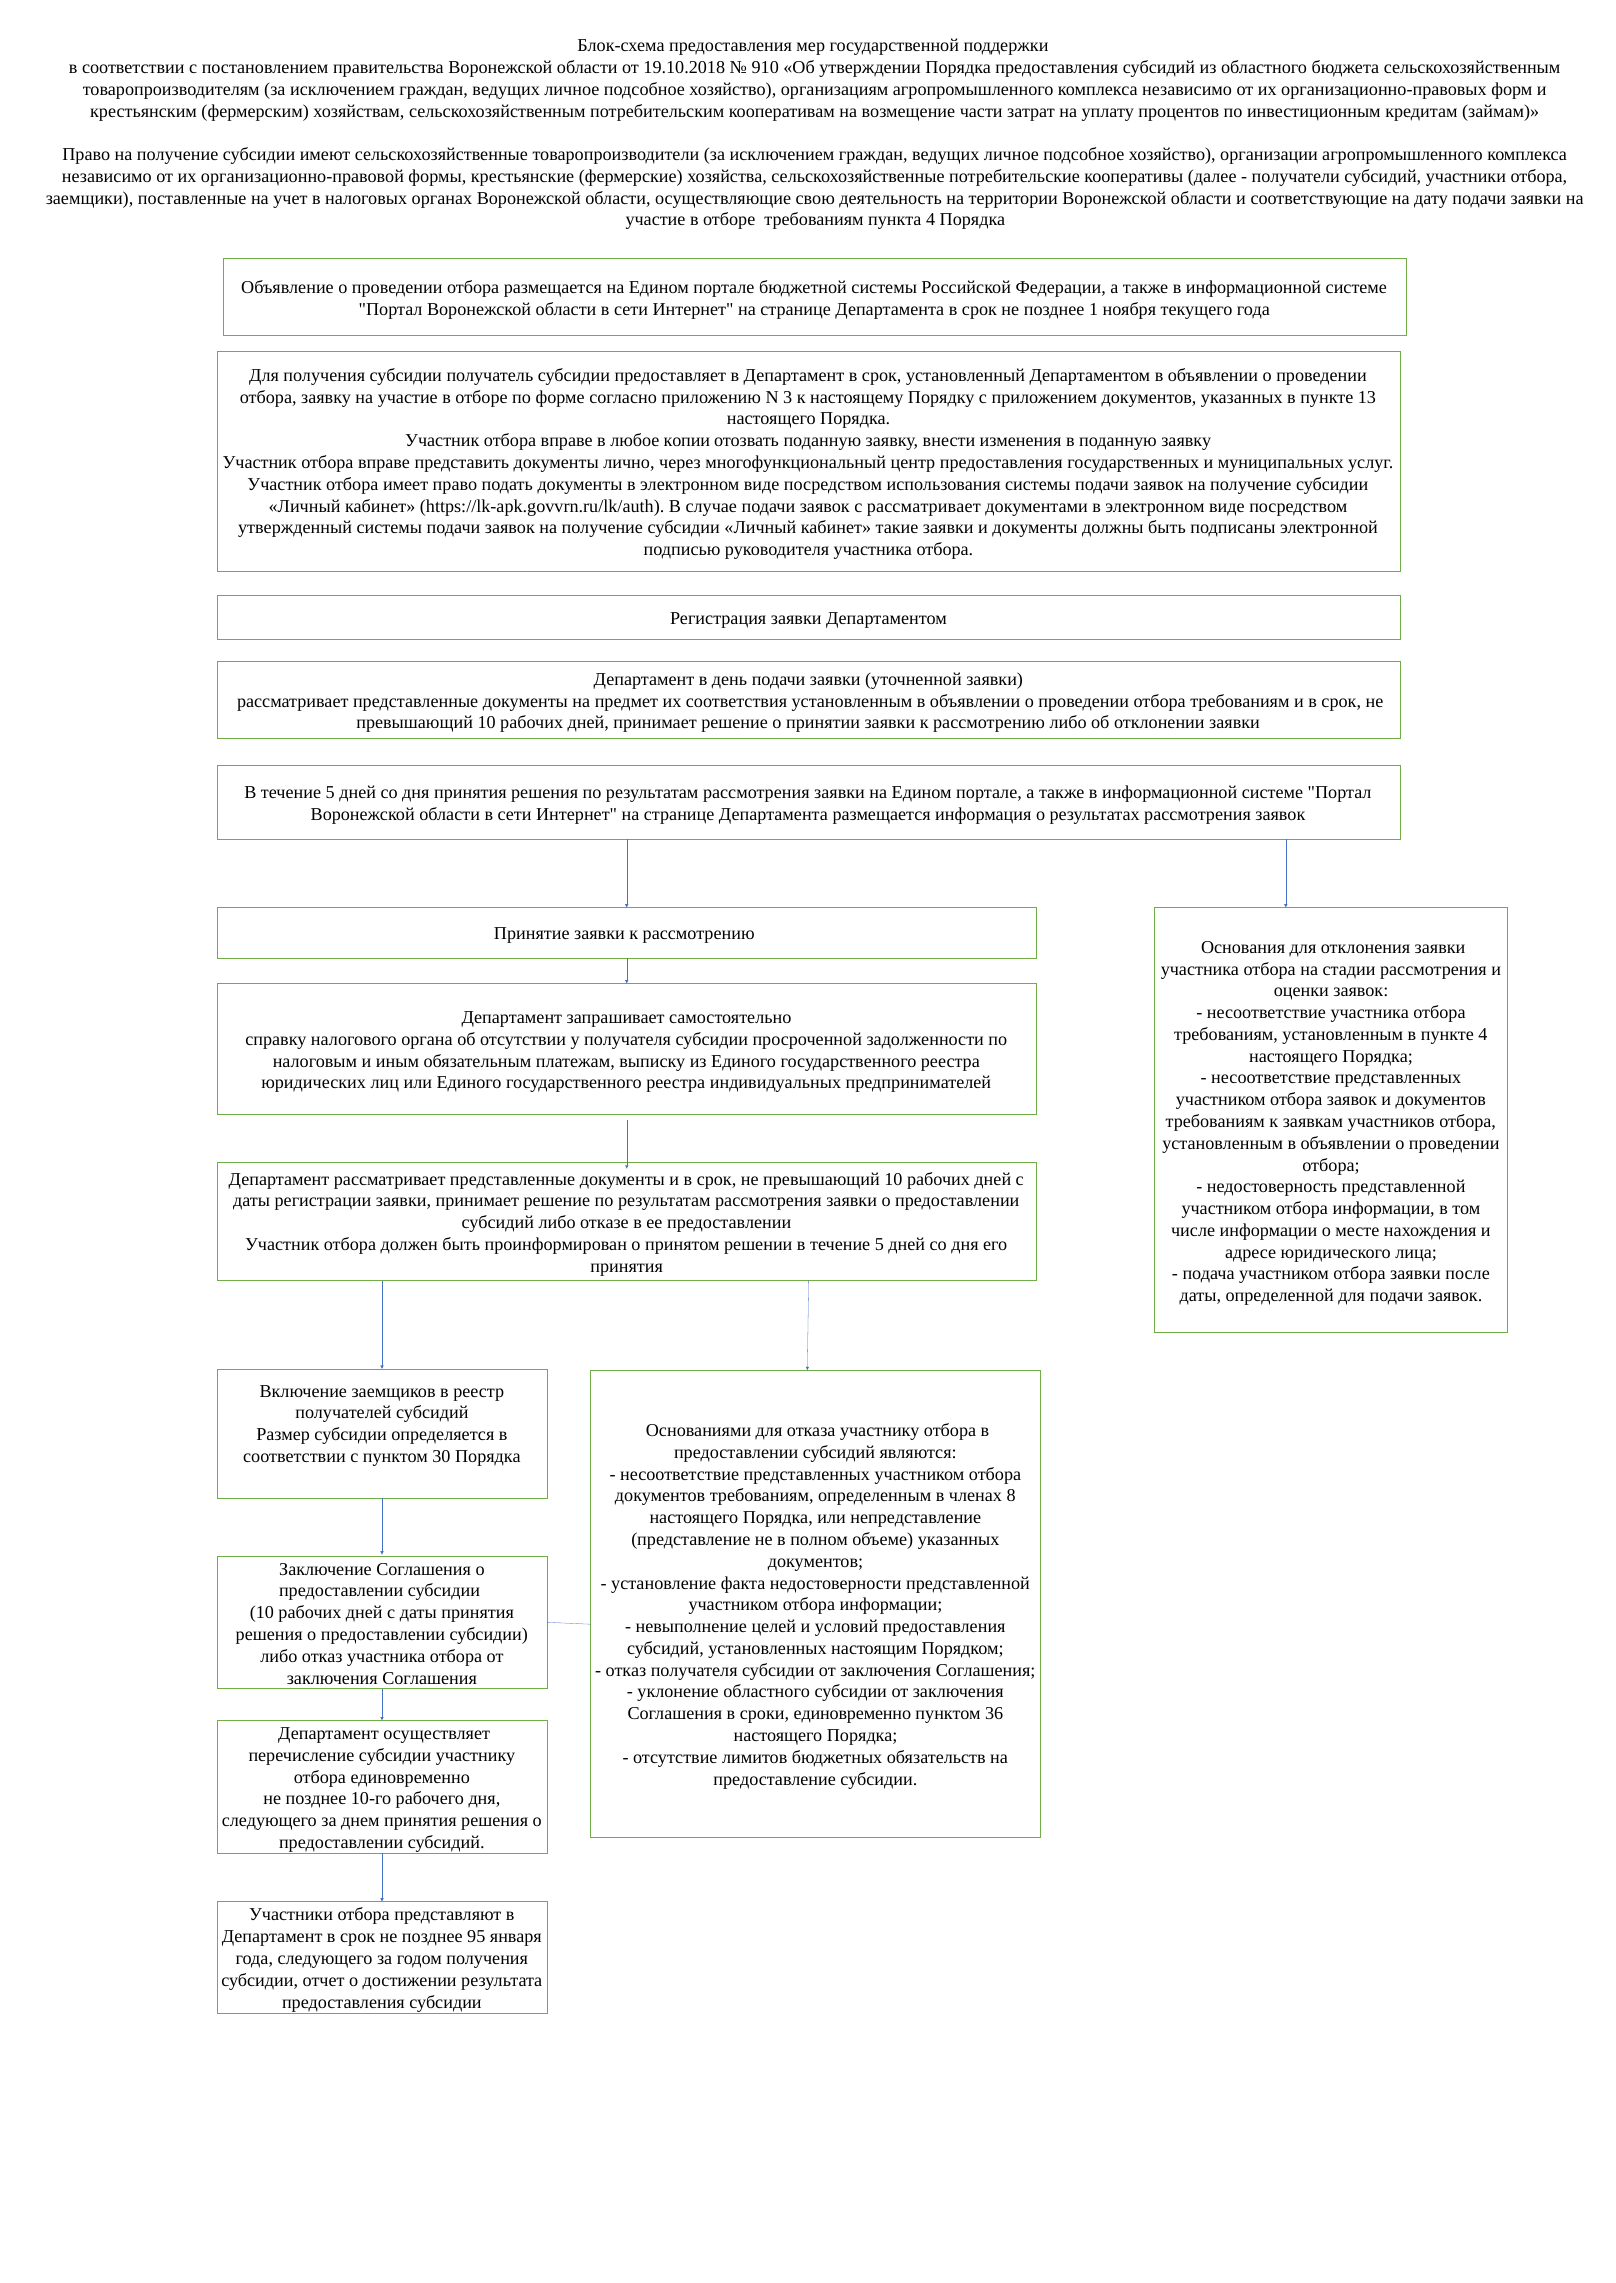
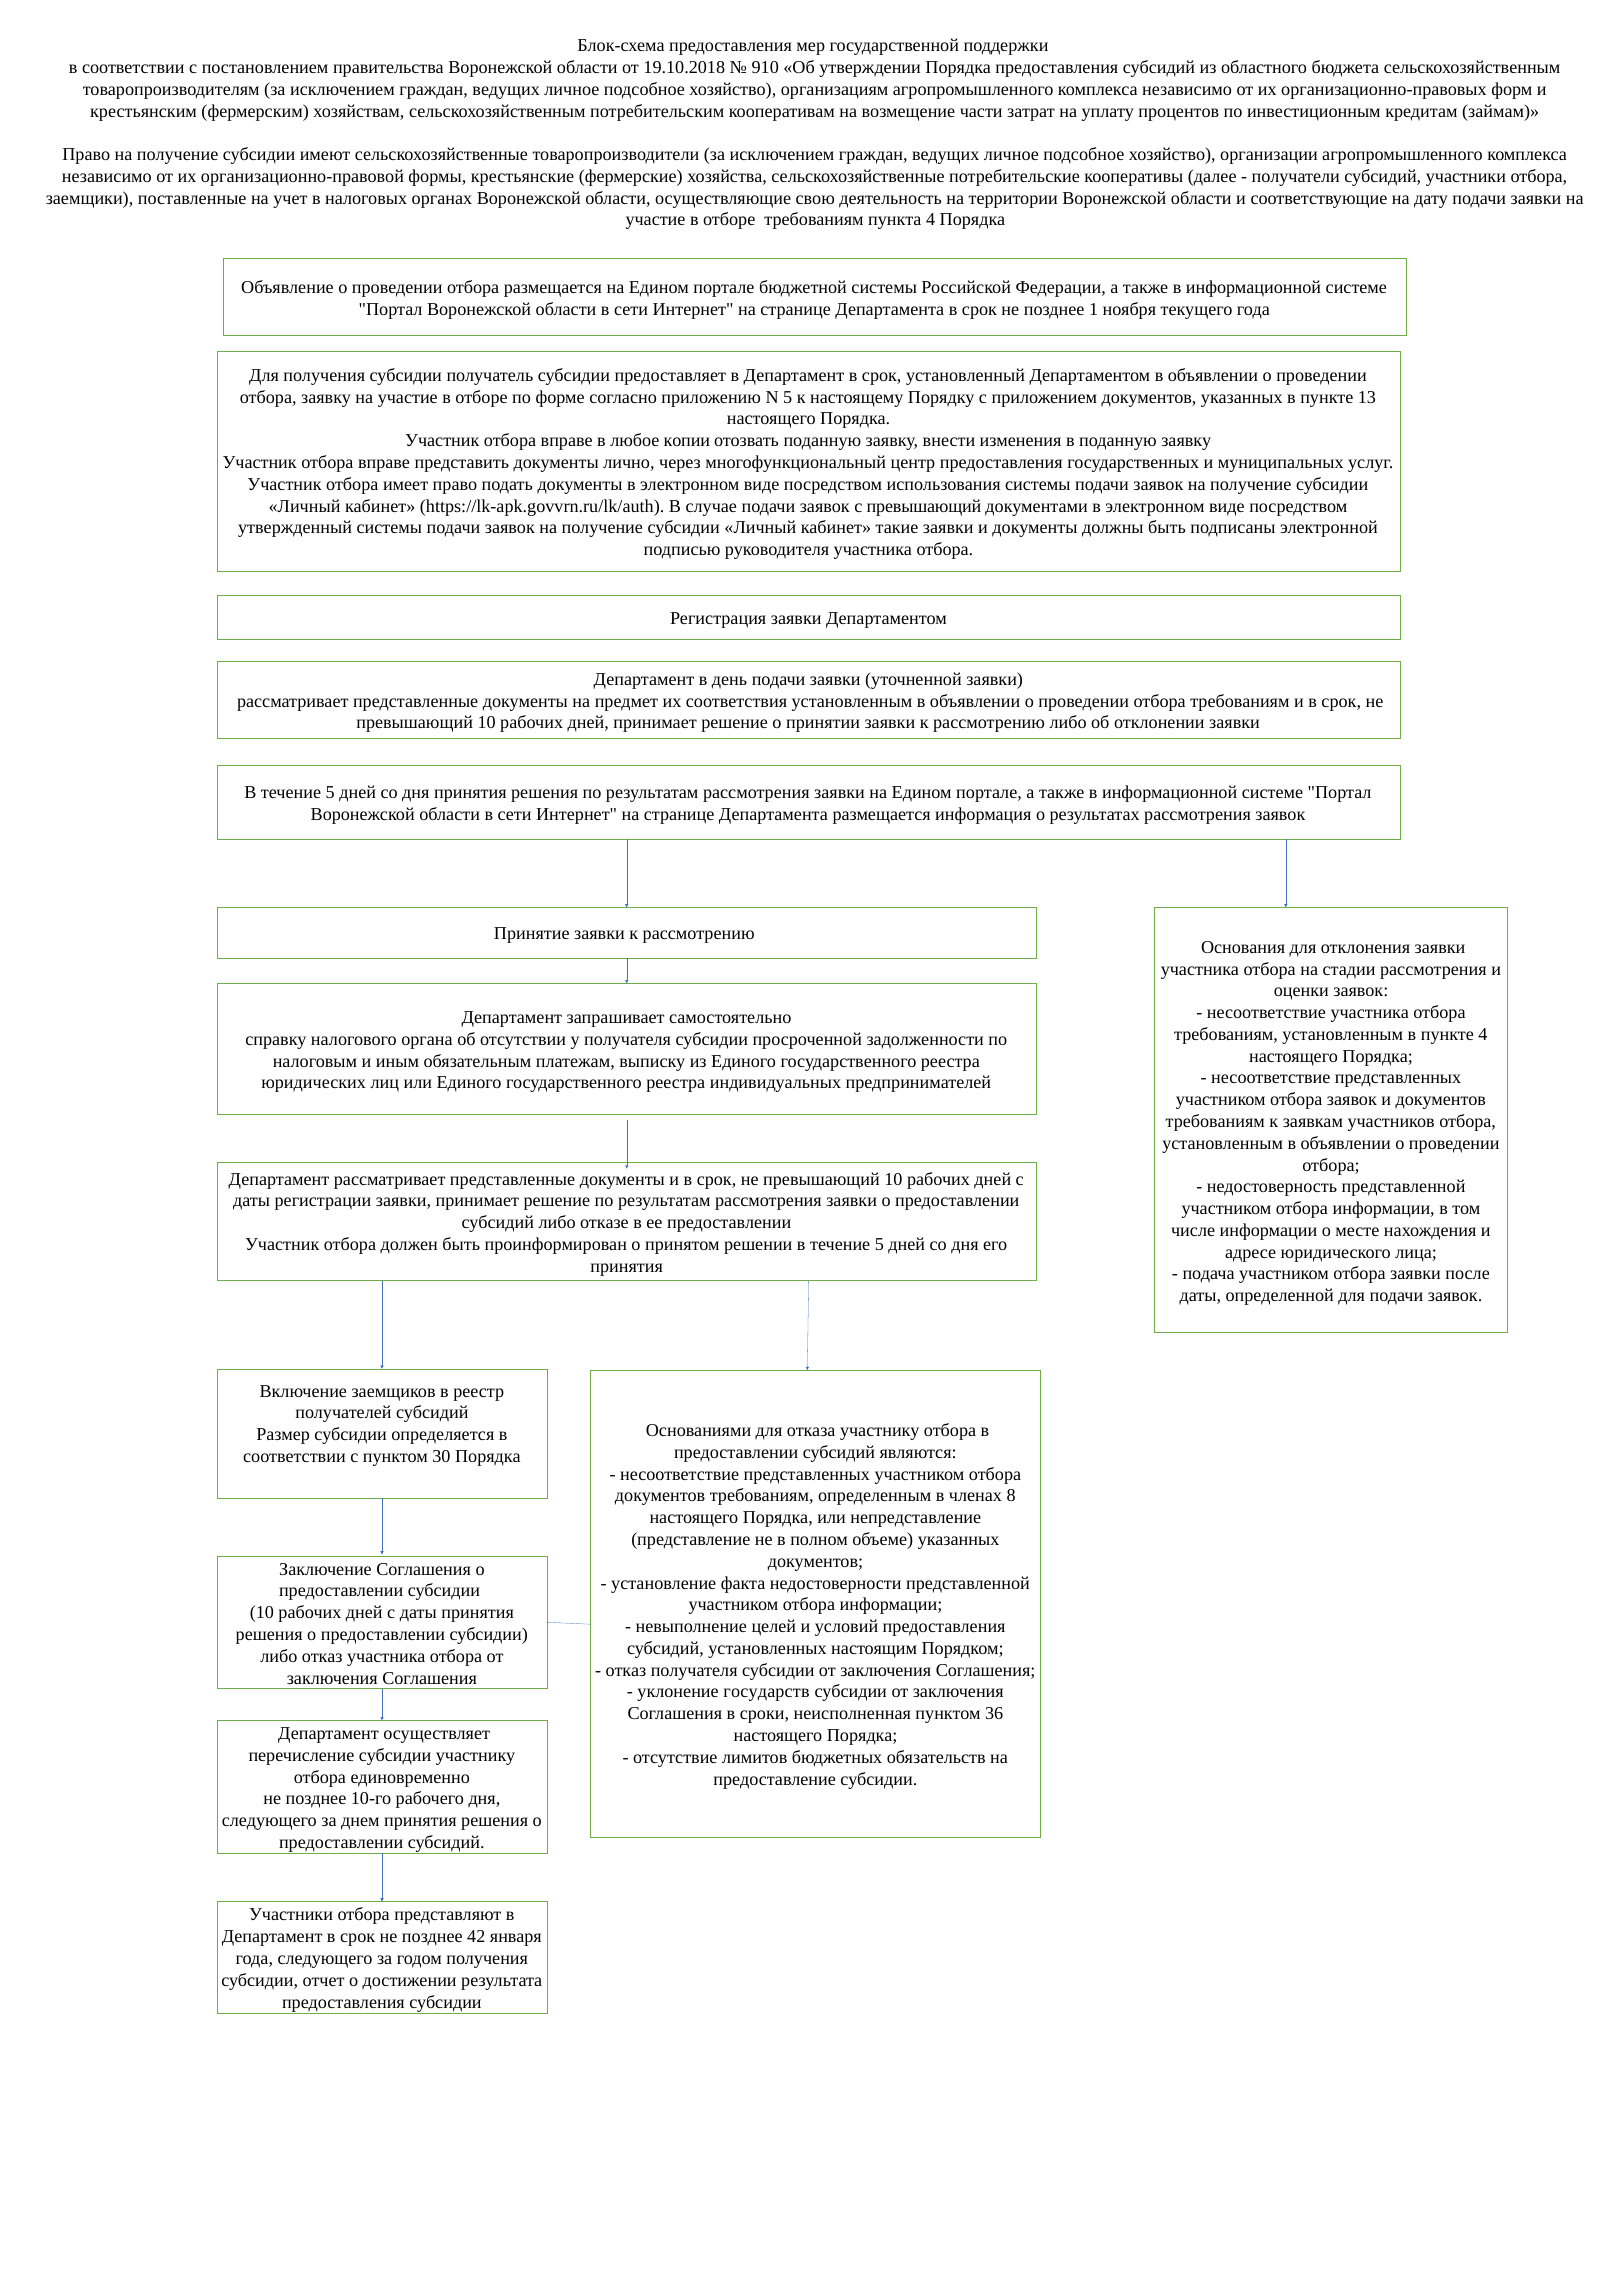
N 3: 3 -> 5 (788, 397)
с рассматривает: рассматривает -> превышающий (924, 506)
уклонение областного: областного -> государств (767, 1692)
сроки единовременно: единовременно -> неисполненная (852, 1714)
95: 95 -> 42 (476, 1937)
